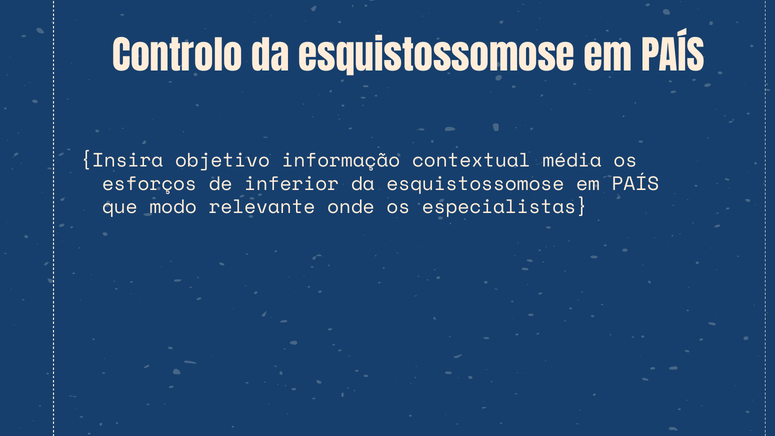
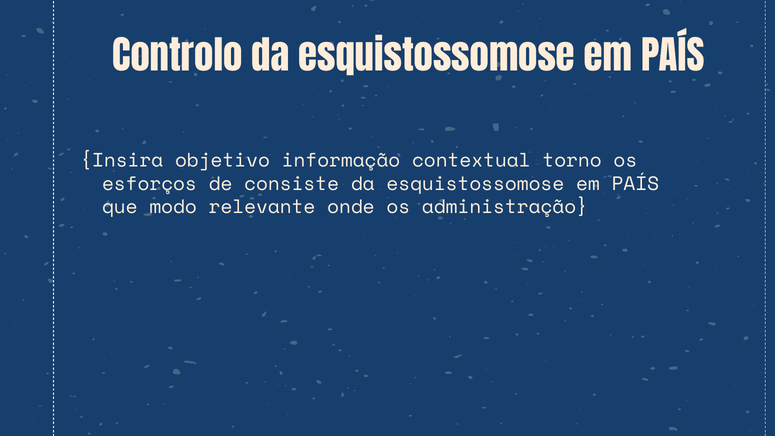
média: média -> torno (572, 160)
inferior: inferior -> consiste (292, 184)
especialistas: especialistas -> administração (505, 207)
